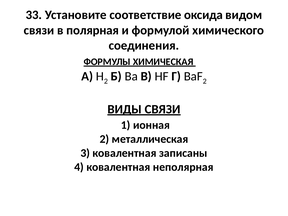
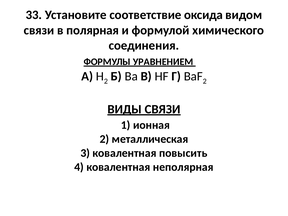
ХИМИЧЕСКАЯ: ХИМИЧЕСКАЯ -> УРАВНЕНИЕМ (163, 62)
записаны: записаны -> повысить (183, 153)
